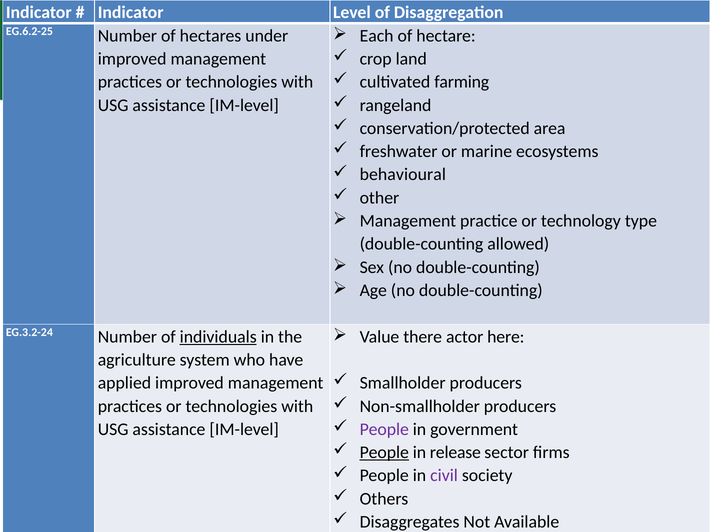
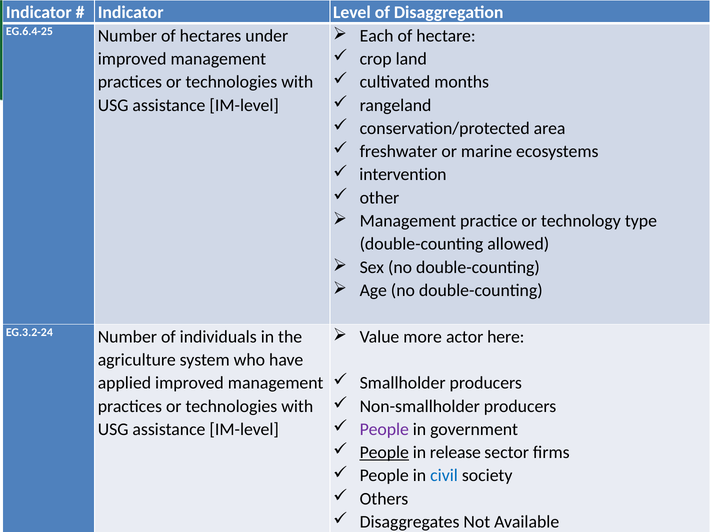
EG.6.2-25: EG.6.2-25 -> EG.6.4-25 (29, 32)
farming: farming -> months (462, 82)
behavioural: behavioural -> intervention (403, 175)
individuals underline: present -> none (218, 337)
there: there -> more (423, 337)
civil colour: purple -> blue (444, 476)
